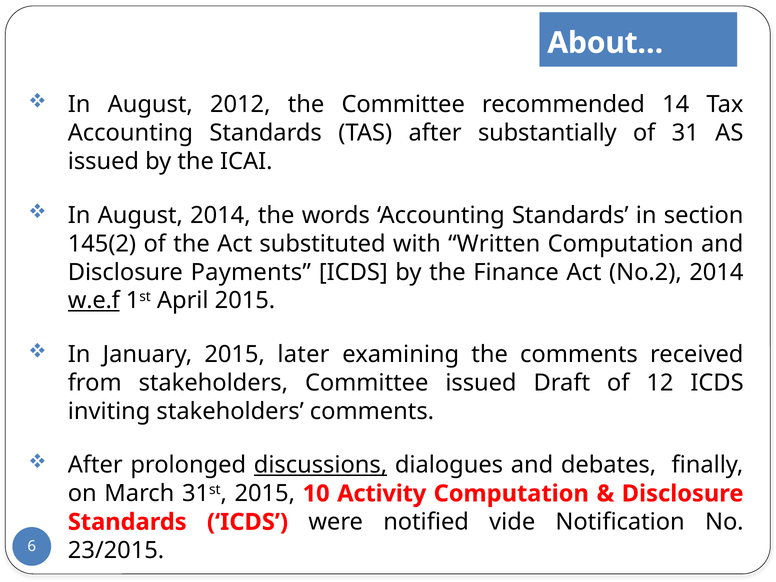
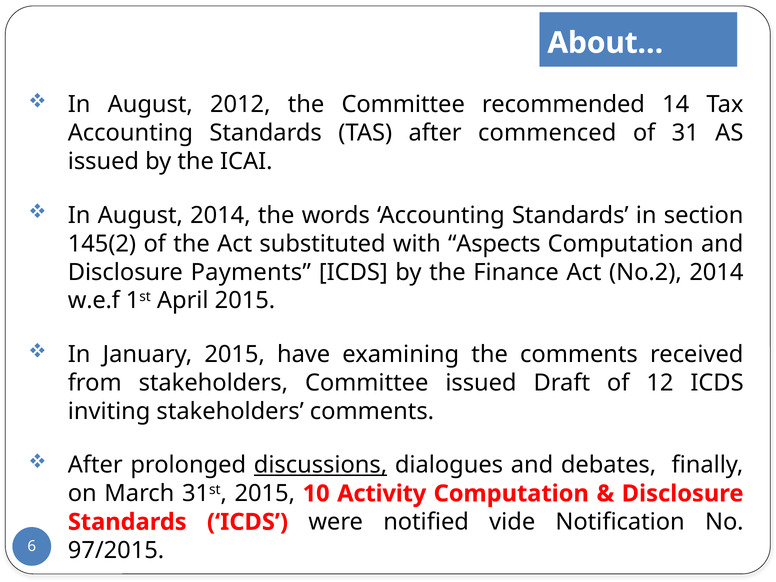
substantially: substantially -> commenced (547, 133)
Written: Written -> Aspects (494, 244)
w.e.f underline: present -> none (94, 301)
2015 later: later -> have (304, 354)
23/2015: 23/2015 -> 97/2015 (116, 550)
